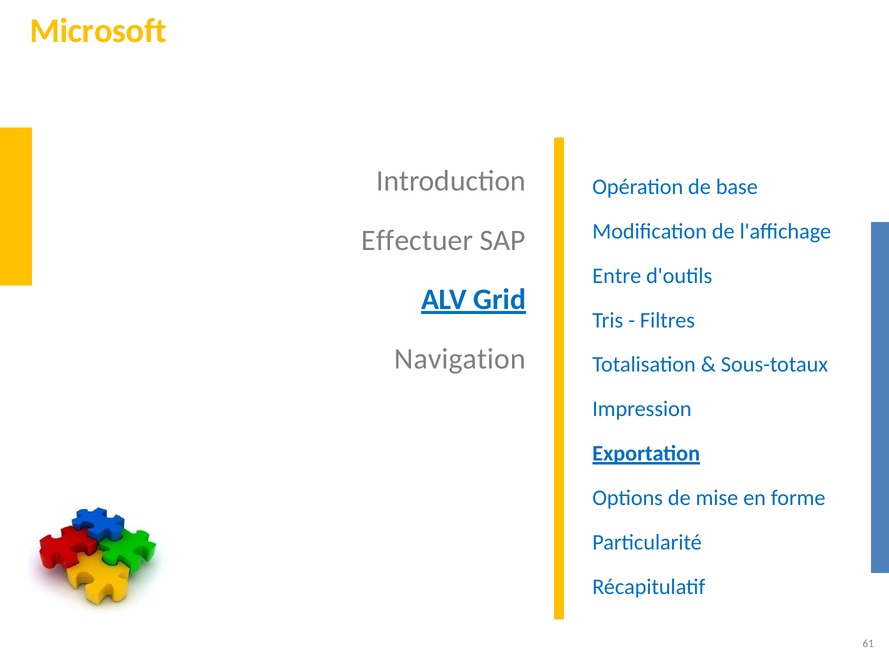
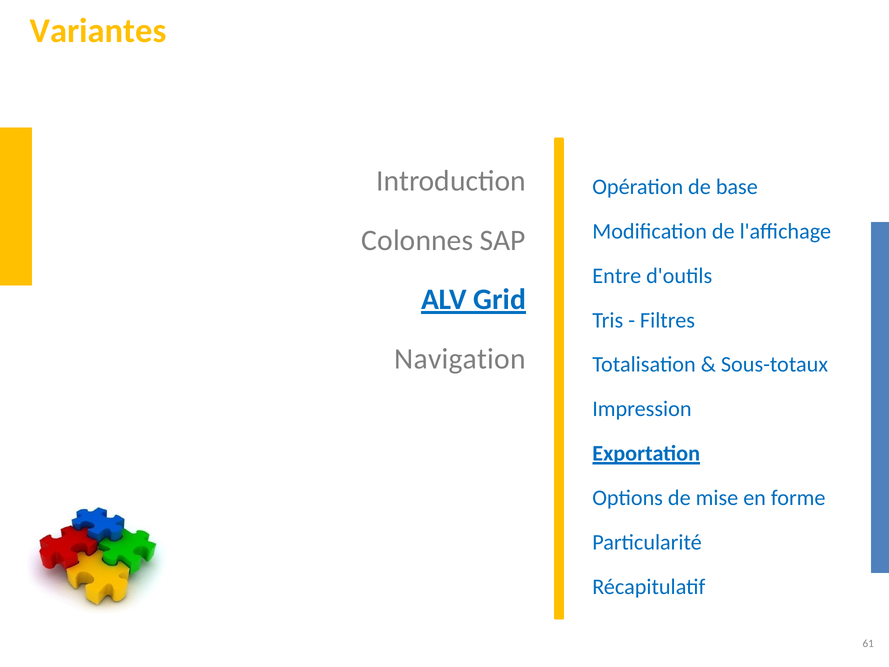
Microsoft: Microsoft -> Variantes (98, 31)
Effectuer: Effectuer -> Colonnes (417, 240)
